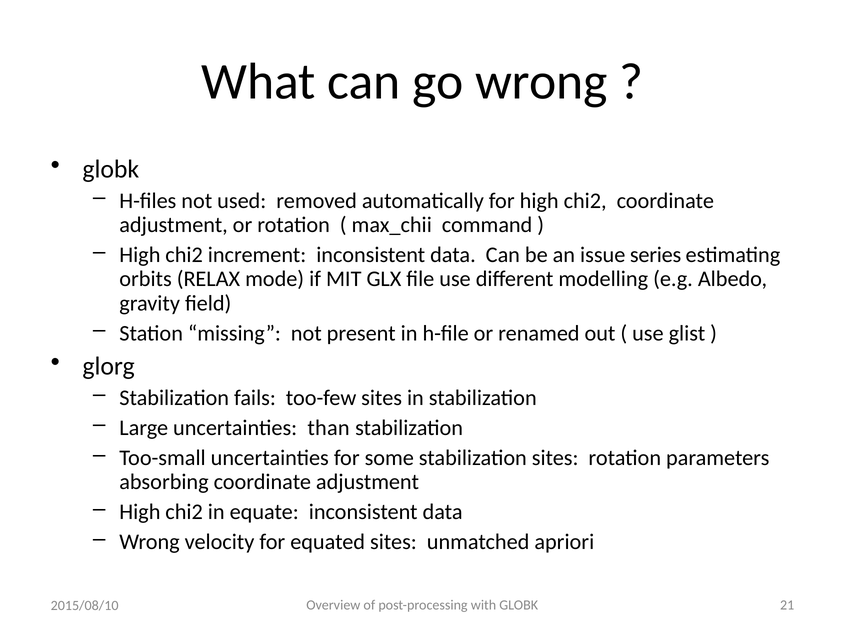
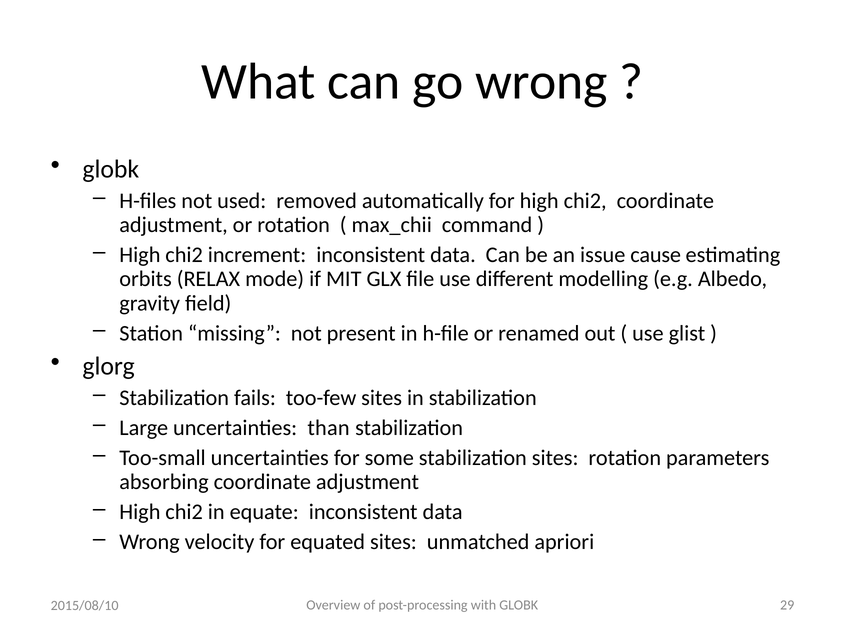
series: series -> cause (656, 255)
21: 21 -> 29 (787, 605)
